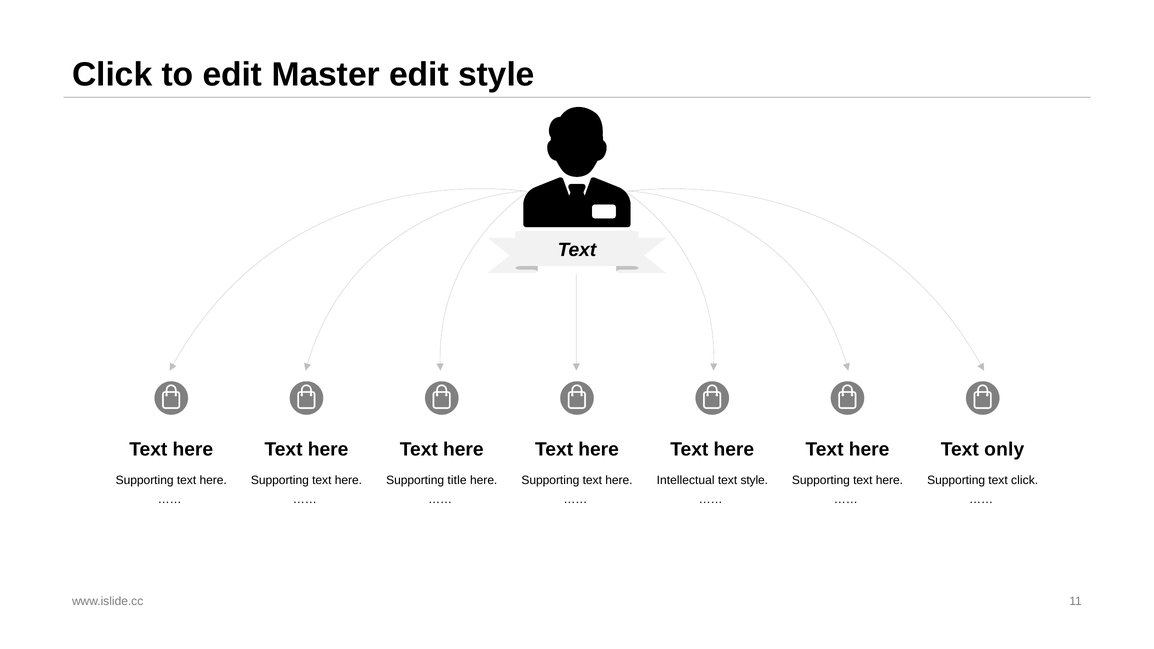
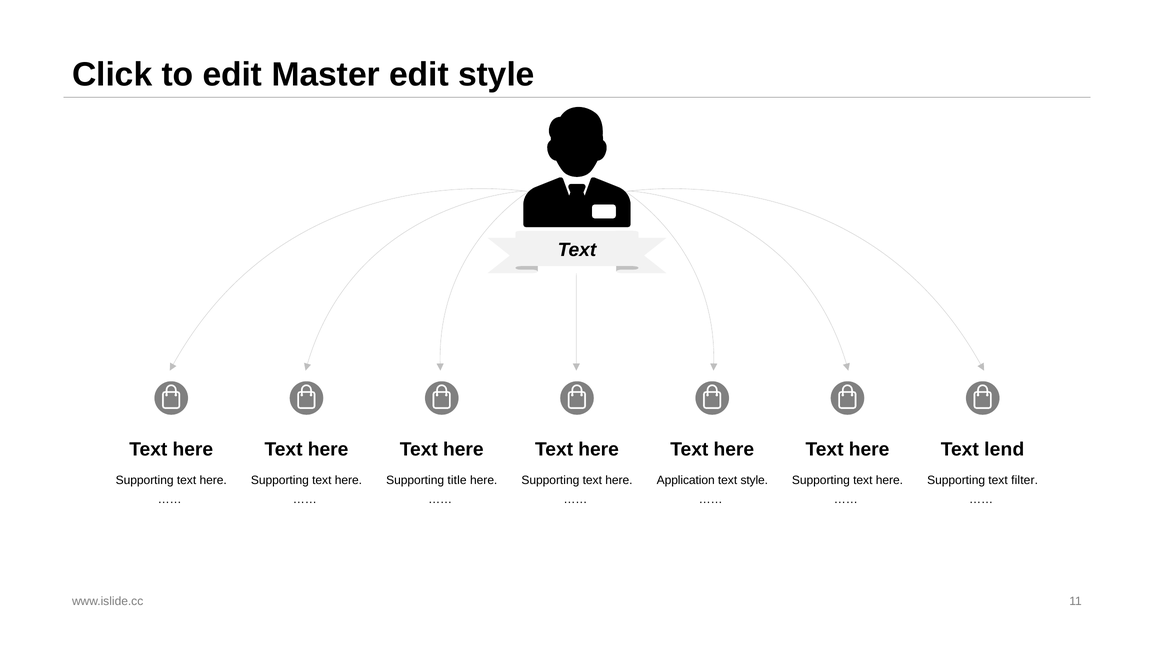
only: only -> lend (1004, 449)
Intellectual: Intellectual -> Application (686, 481)
text click: click -> filter (1025, 481)
